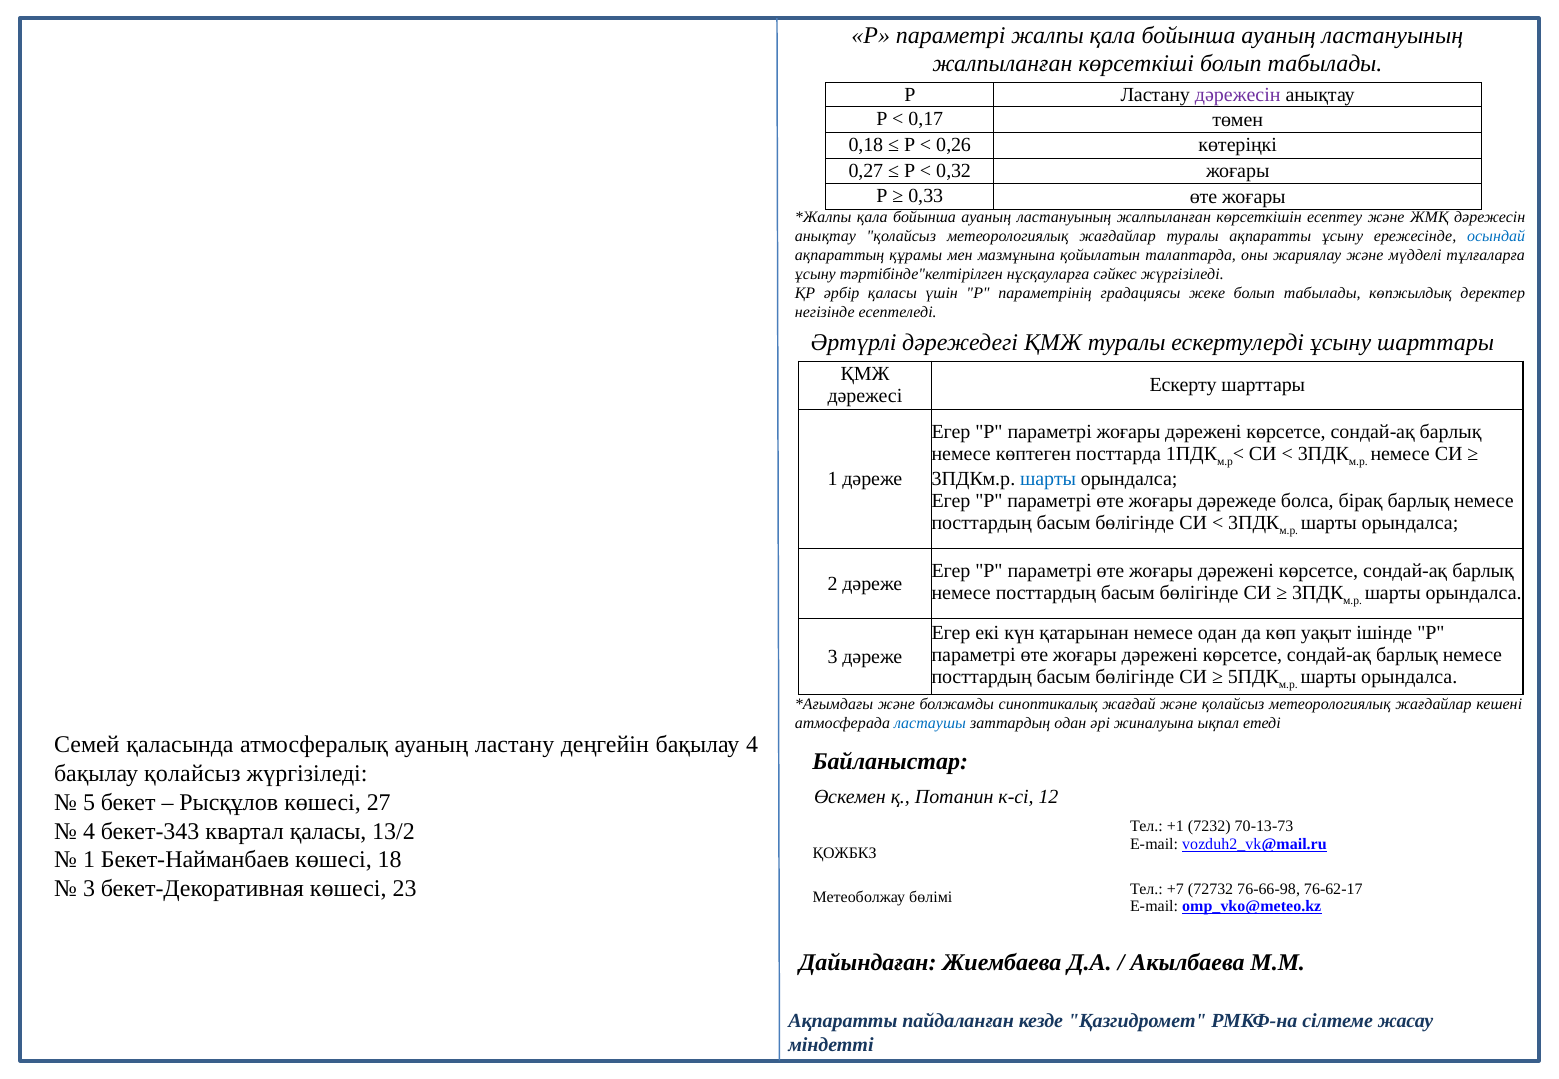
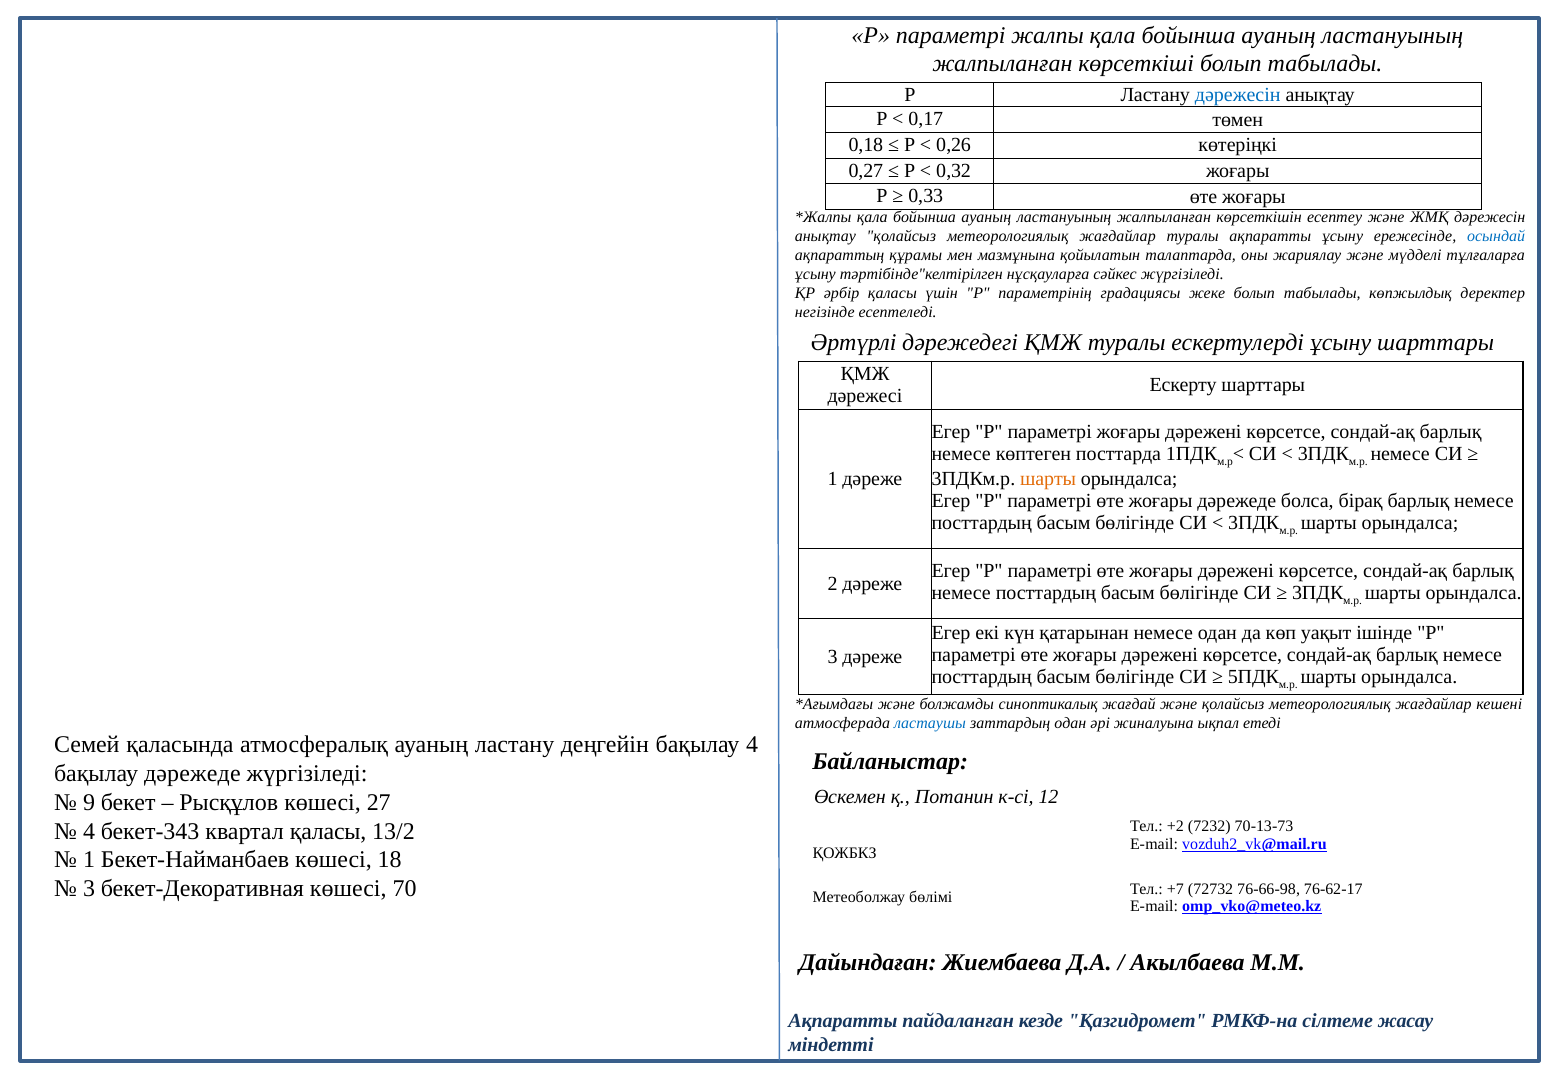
дәрежесін colour: purple -> blue (1238, 95)
шарты colour: blue -> orange (1048, 479)
бақылау қолайсыз: қолайсыз -> дәрежеде (192, 774)
5: 5 -> 9 (89, 803)
+1: +1 -> +2 (1175, 827)
23: 23 -> 70 (405, 889)
